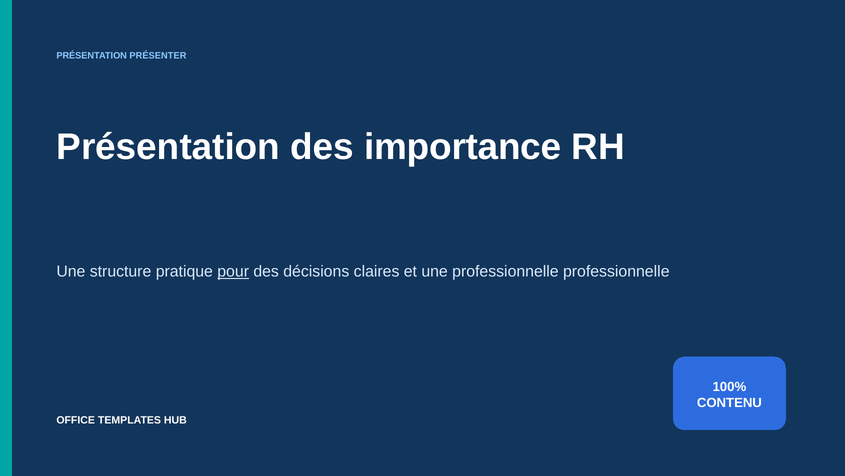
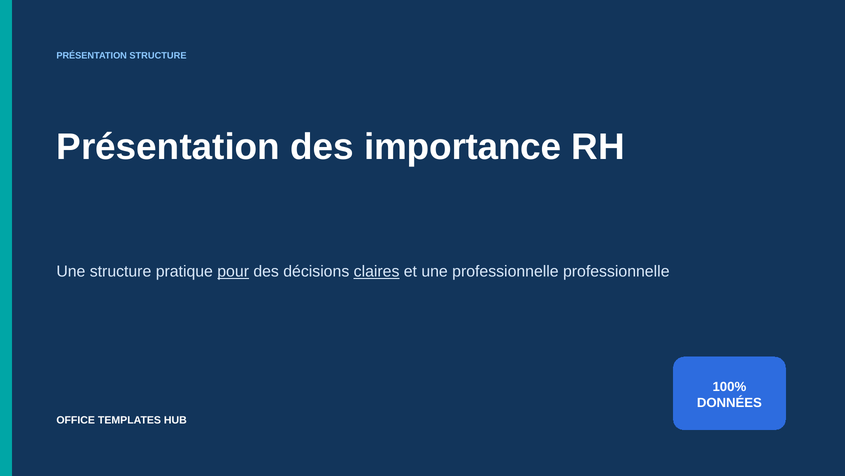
PRÉSENTATION PRÉSENTER: PRÉSENTER -> STRUCTURE (158, 55)
claires underline: none -> present (377, 271)
CONTENU: CONTENU -> DONNÉES (729, 402)
